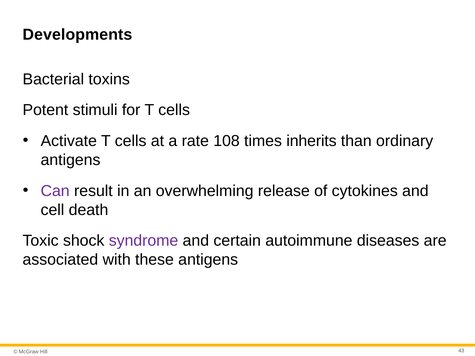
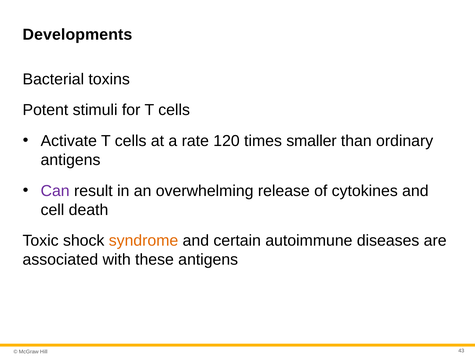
108: 108 -> 120 (227, 141)
inherits: inherits -> smaller (311, 141)
syndrome colour: purple -> orange (144, 241)
